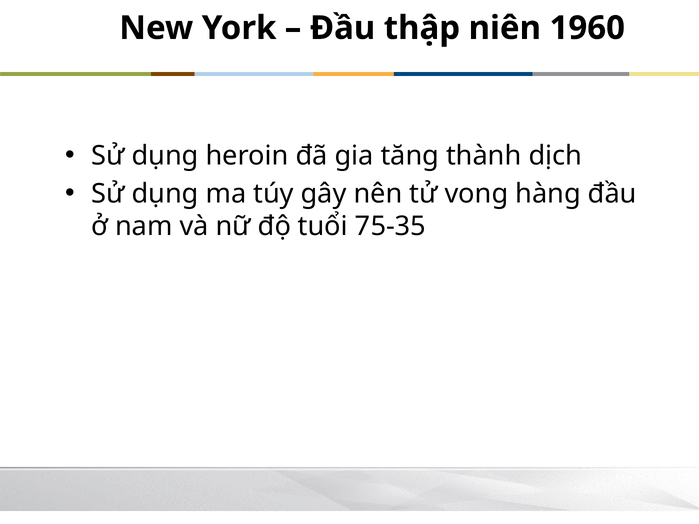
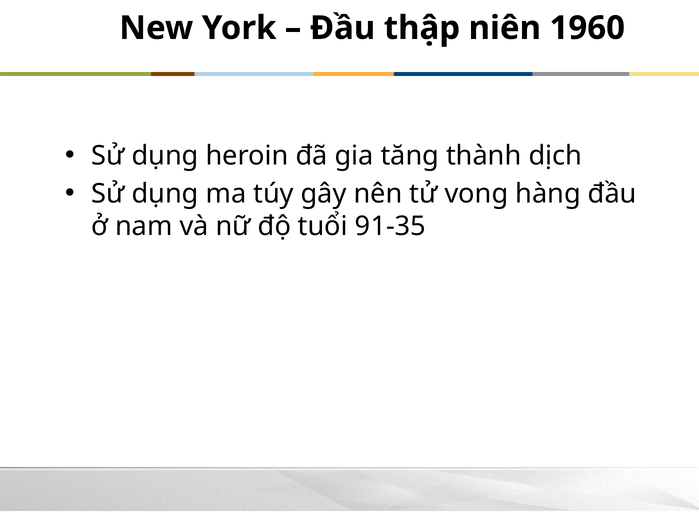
75-35: 75-35 -> 91-35 (390, 226)
